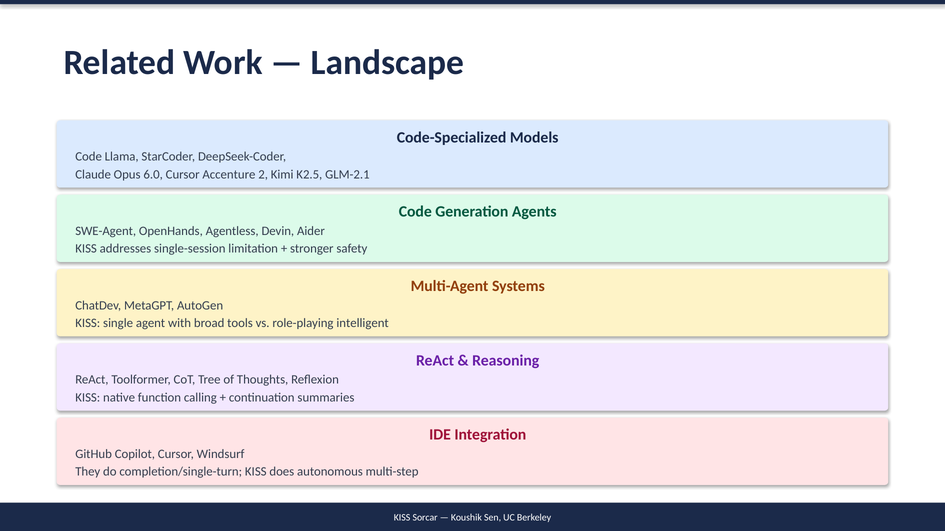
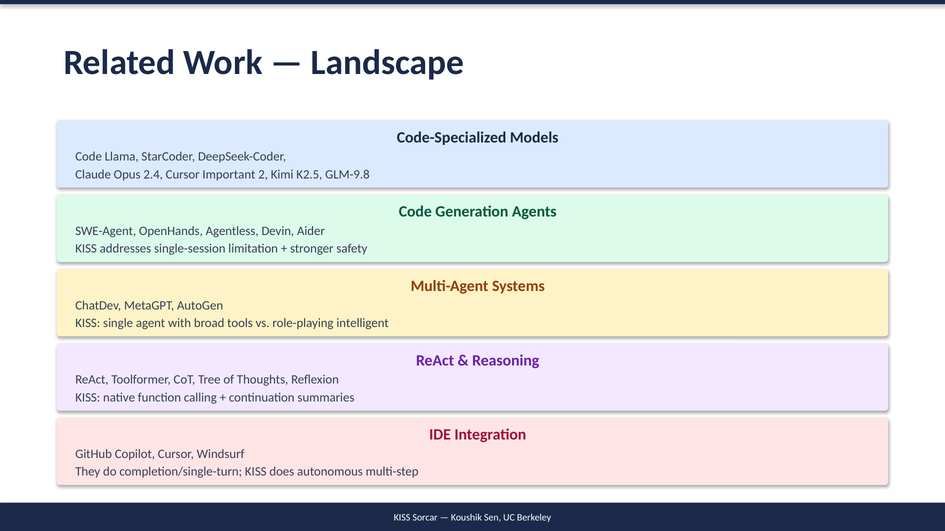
6.0: 6.0 -> 2.4 (153, 174)
Accenture: Accenture -> Important (229, 174)
GLM-2.1: GLM-2.1 -> GLM-9.8 (347, 174)
